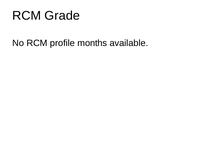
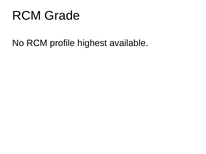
months: months -> highest (92, 43)
